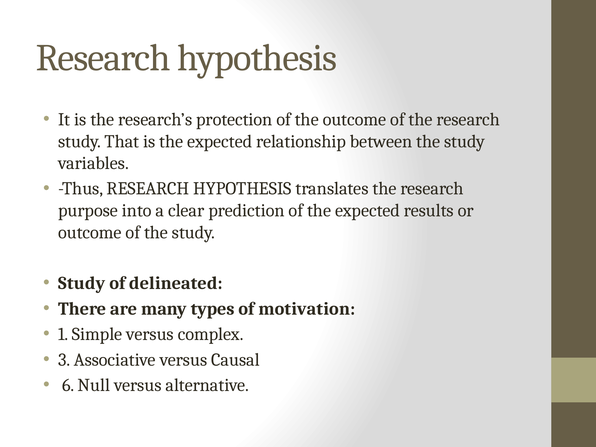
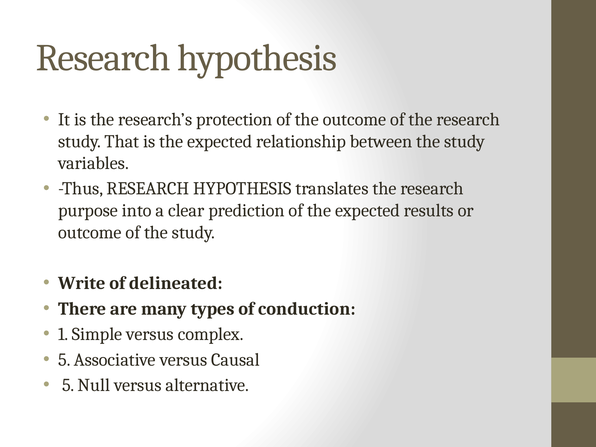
Study: Study -> Write (82, 283)
motivation: motivation -> conduction (307, 309)
3: 3 -> 5 (64, 360)
6: 6 -> 5 (68, 385)
